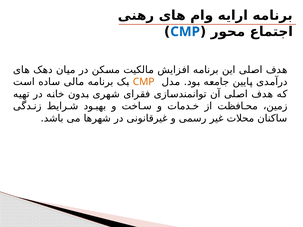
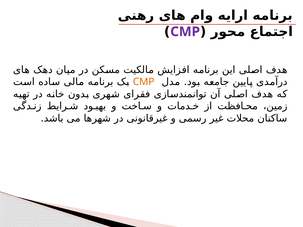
CMP colour: blue -> purple (185, 32)
